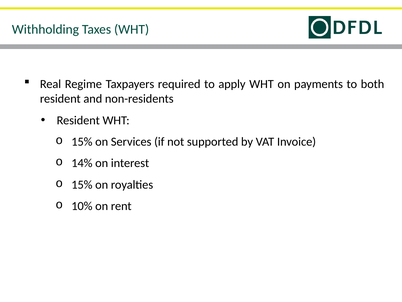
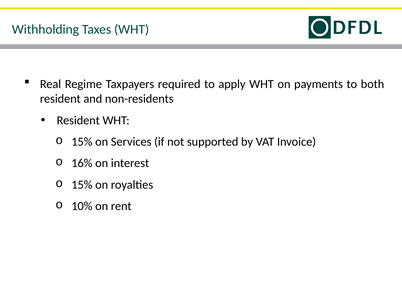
14%: 14% -> 16% (82, 163)
